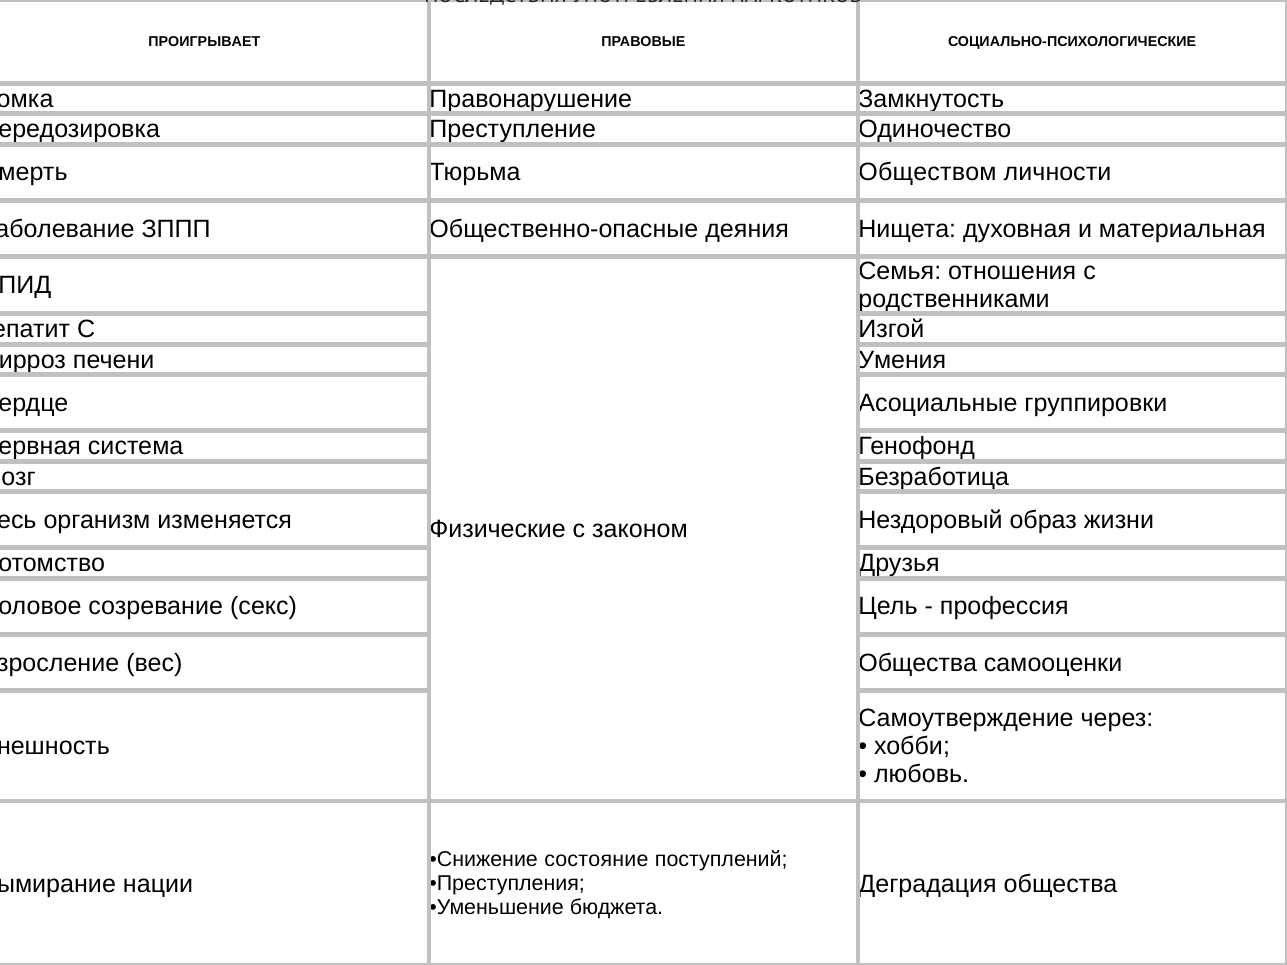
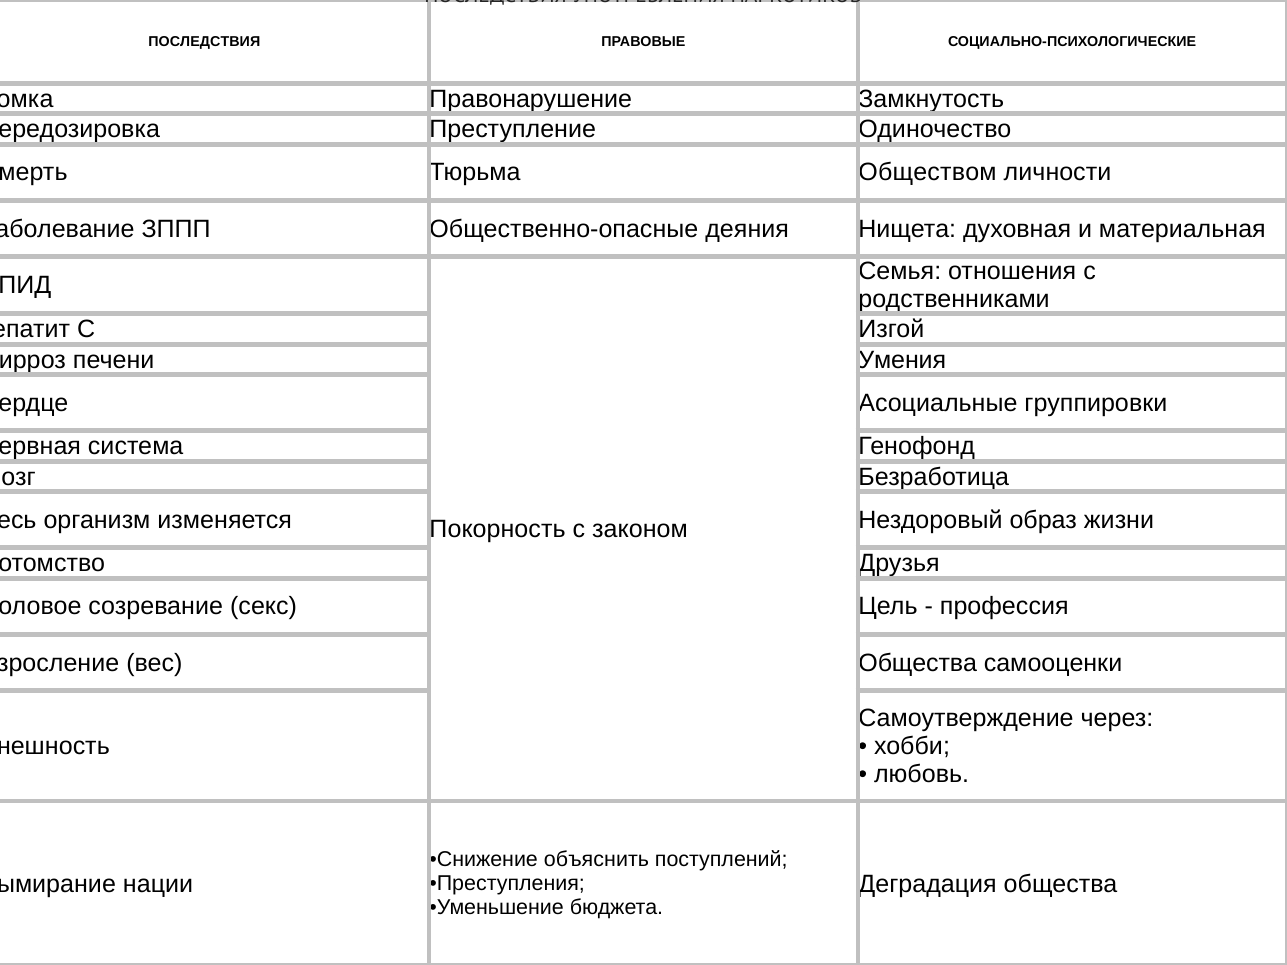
ПРОИГРЫВАЕТ: ПРОИГРЫВАЕТ -> ПОСЛЕДСТВИЯ (204, 42)
Физические: Физические -> Покорность (498, 529)
состояние: состояние -> объяснить (597, 860)
